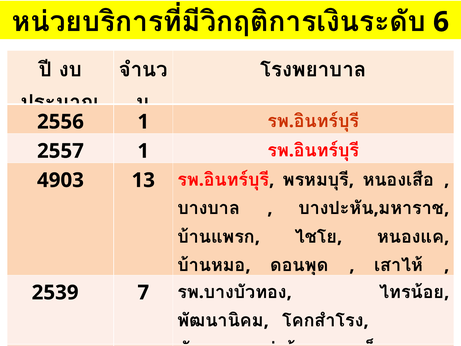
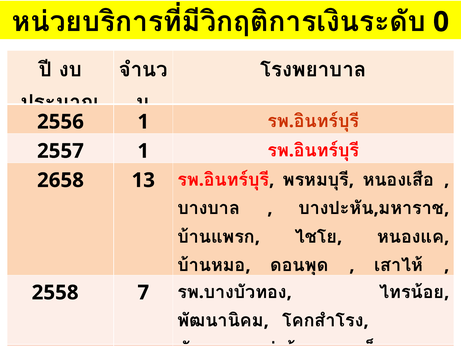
6: 6 -> 0 (441, 22)
4903: 4903 -> 2658 (60, 180)
2539: 2539 -> 2558 (55, 292)
